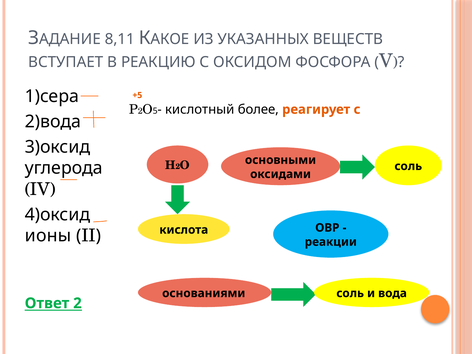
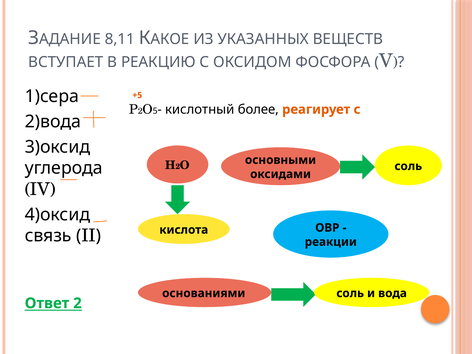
ионы: ионы -> связь (48, 236)
